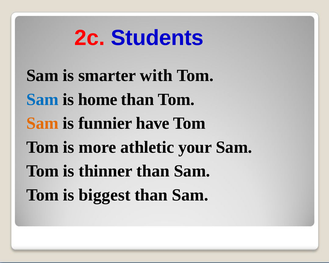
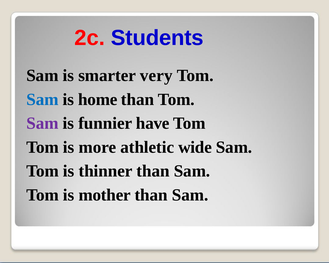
with: with -> very (156, 76)
Sam colour: orange -> purple (42, 123)
your: your -> wide (195, 147)
biggest: biggest -> mother (105, 195)
